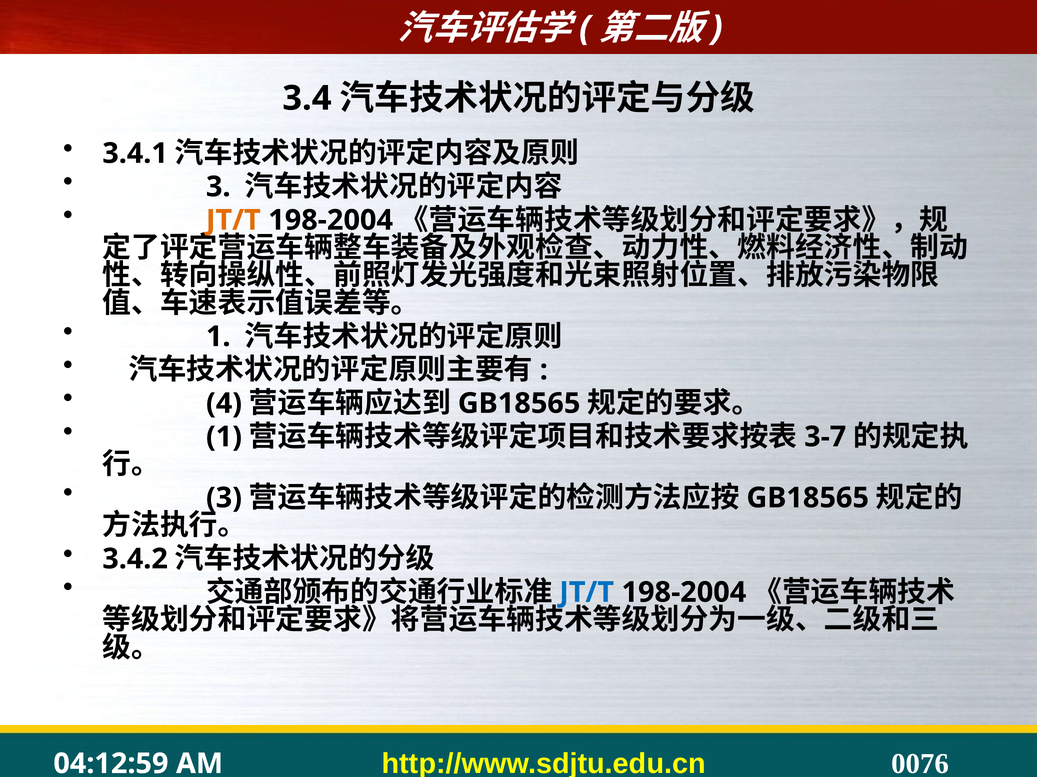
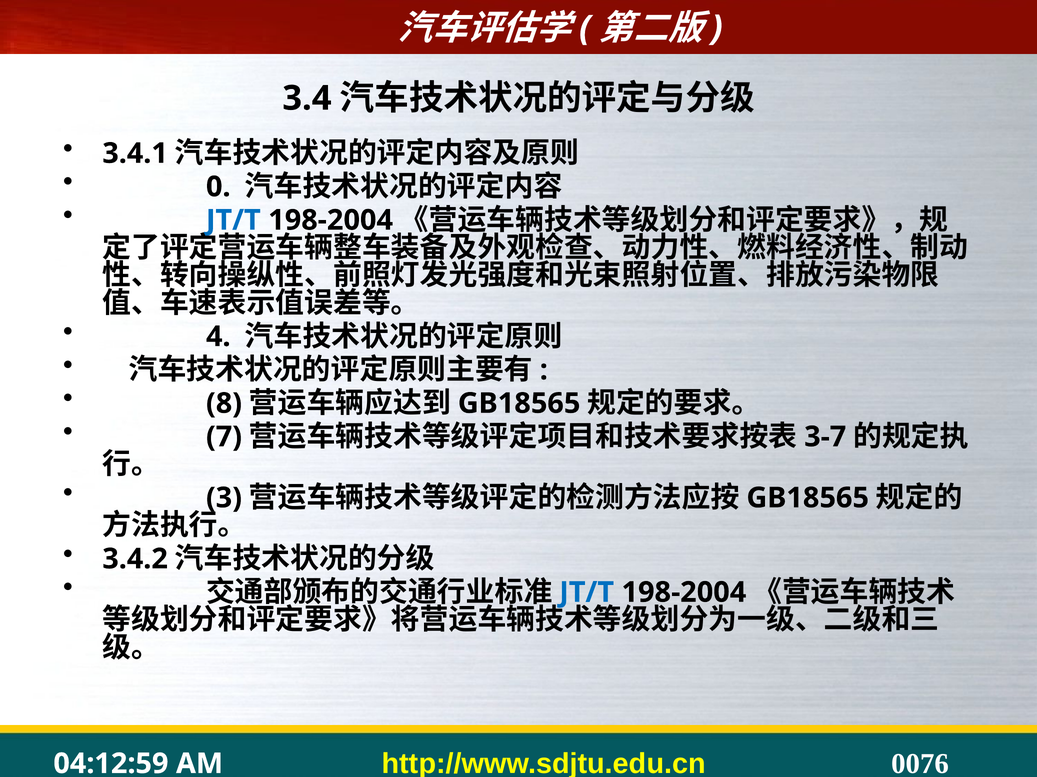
3: 3 -> 0 (218, 187)
JT/T colour: orange -> blue (233, 220)
1: 1 -> 4 (218, 337)
4: 4 -> 8 (224, 404)
1: 1 -> 7 (224, 437)
